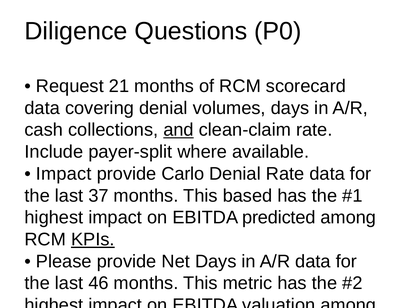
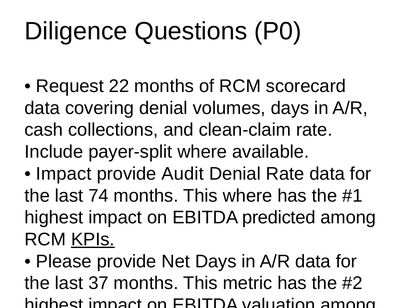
21: 21 -> 22 (119, 86)
and underline: present -> none (179, 130)
Carlo: Carlo -> Audit (183, 173)
37: 37 -> 74 (98, 195)
This based: based -> where (248, 195)
46: 46 -> 37 (98, 283)
